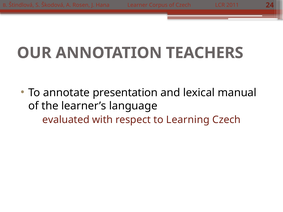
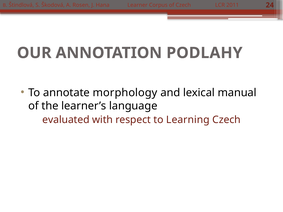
TEACHERS: TEACHERS -> PODLAHY (204, 53)
presentation: presentation -> morphology (125, 93)
